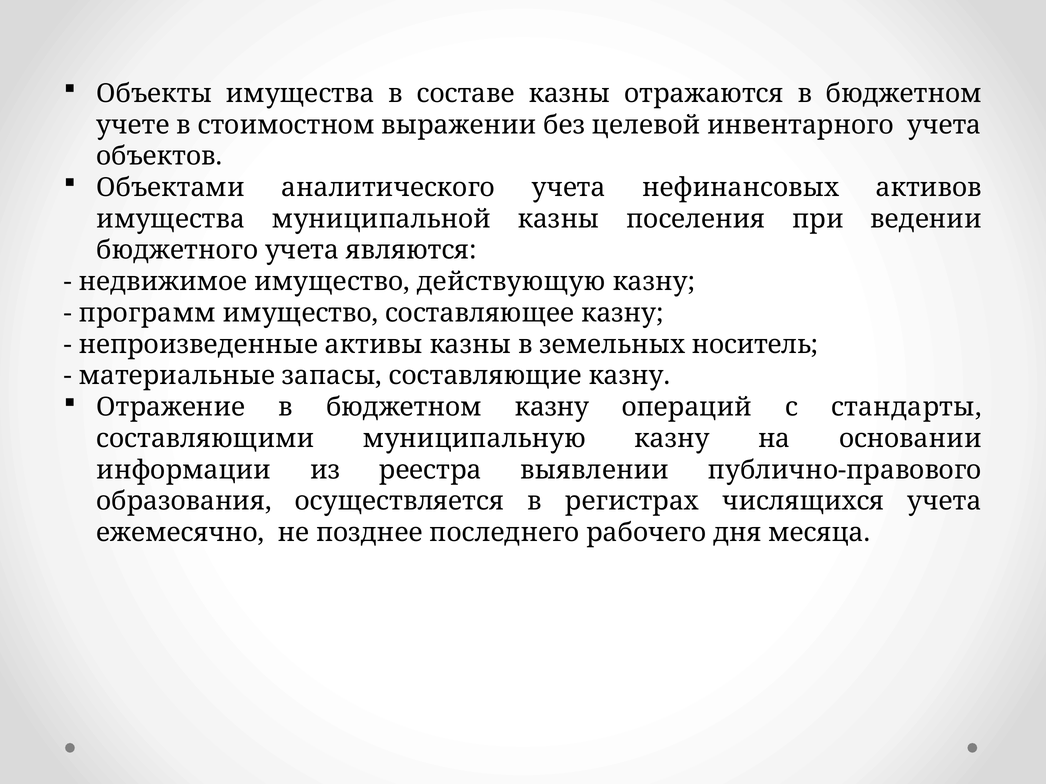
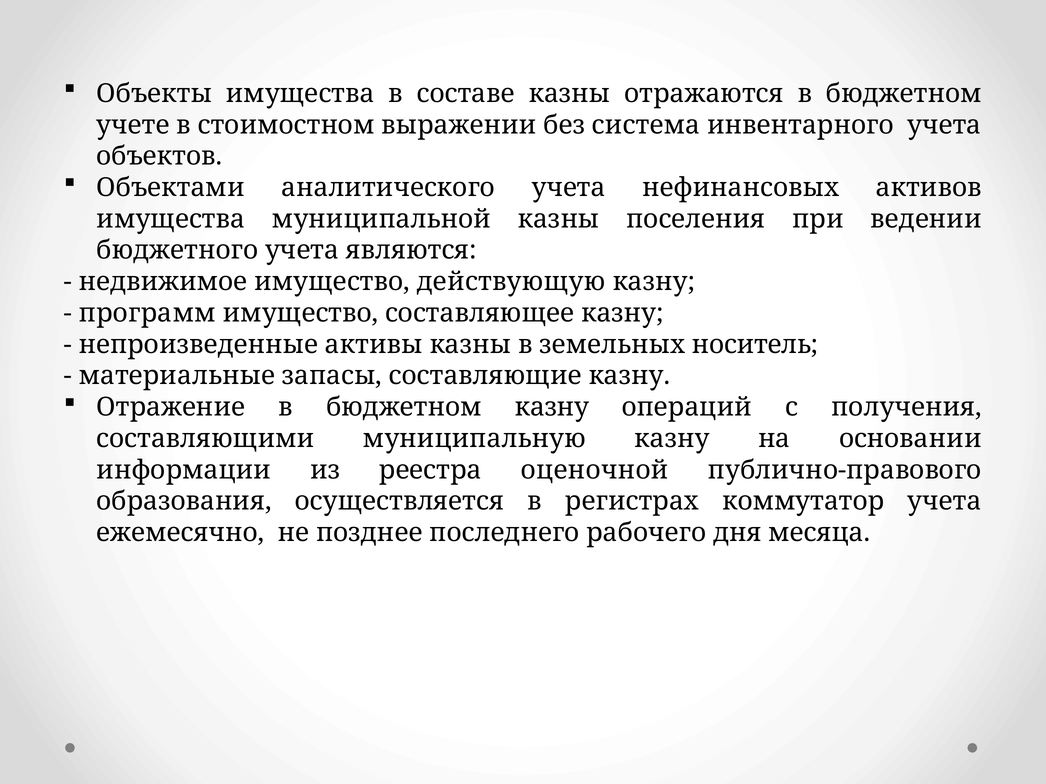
целевой: целевой -> система (646, 125)
стандарты: стандарты -> получения (907, 407)
выявлении: выявлении -> оценочной (595, 470)
числящихся: числящихся -> коммутатор (803, 502)
